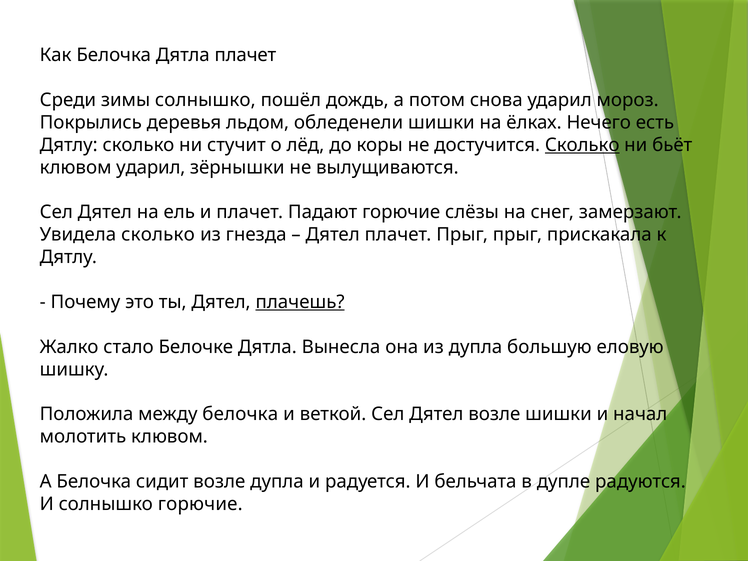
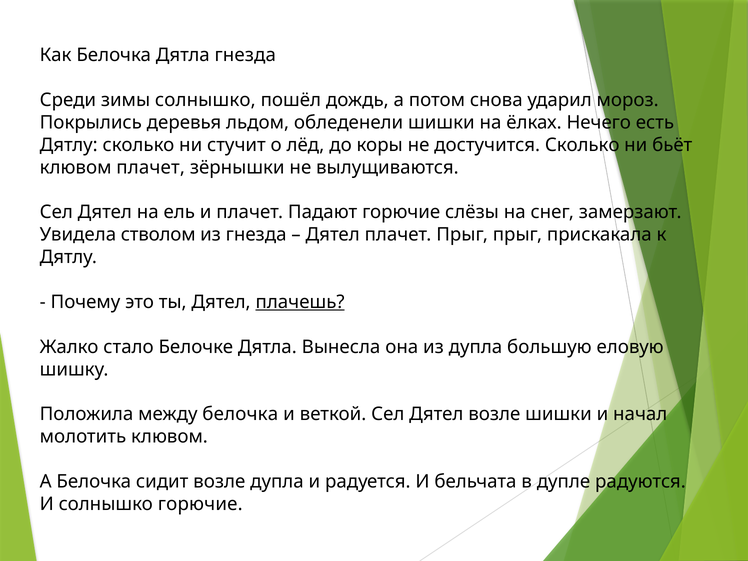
Дятла плачет: плачет -> гнезда (245, 55)
Сколько underline: present -> none (582, 145)
клювом ударил: ударил -> плачет (151, 167)
Увидела сколько: сколько -> стволом (158, 235)
